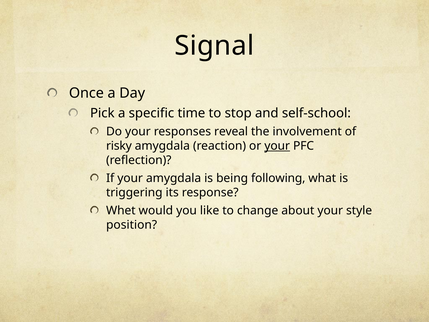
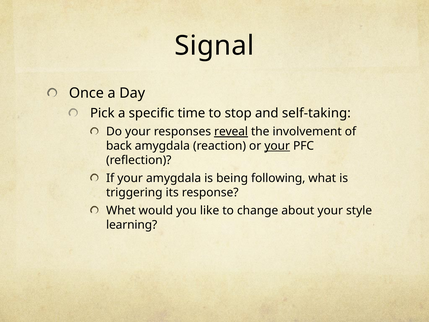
self-school: self-school -> self-taking (316, 113)
reveal underline: none -> present (231, 132)
risky: risky -> back (119, 146)
position: position -> learning (132, 225)
